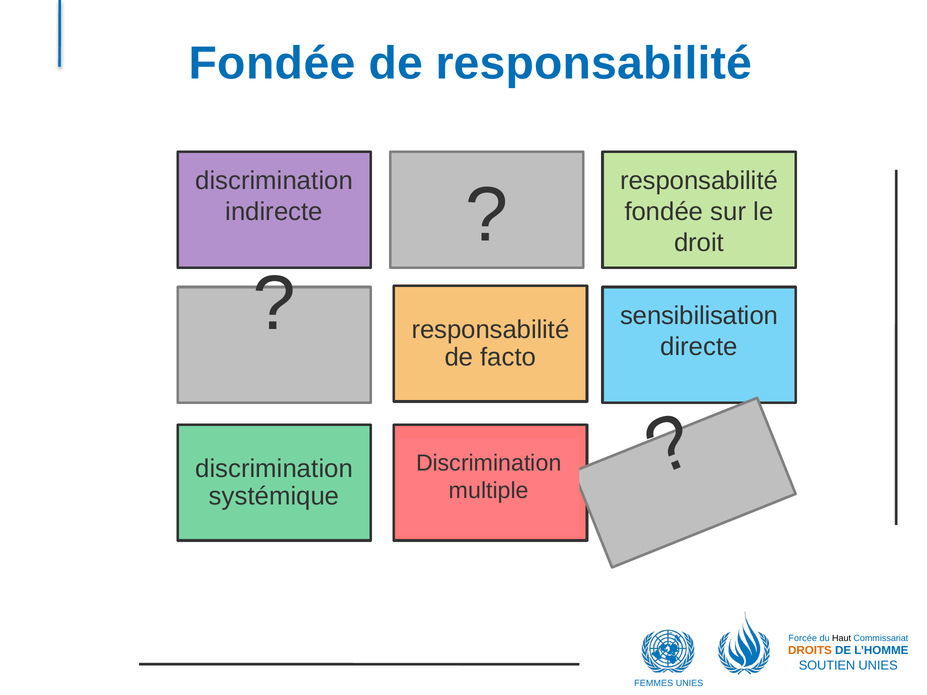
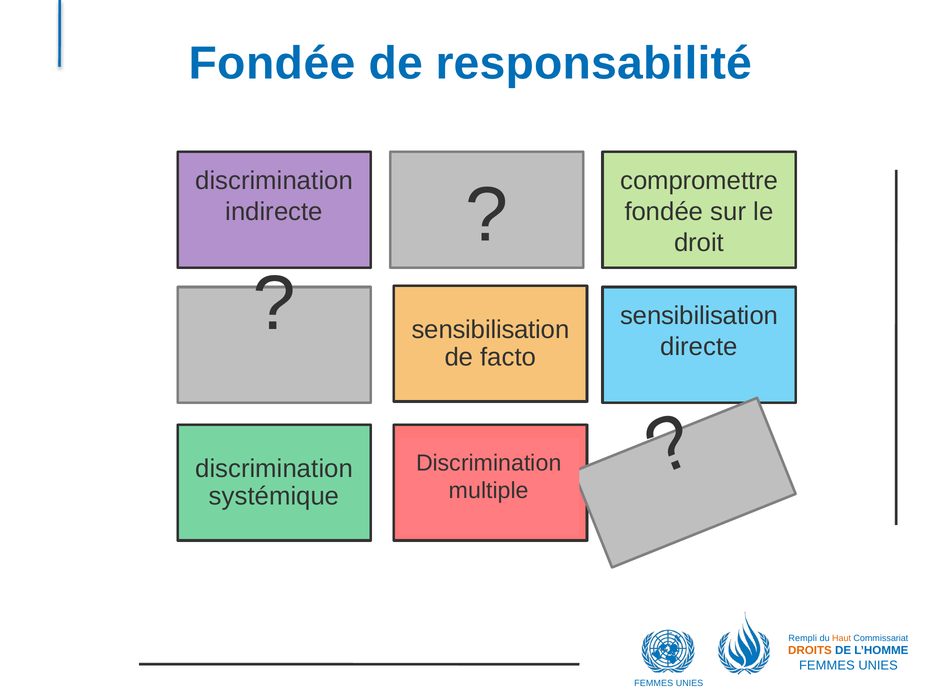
responsabilité: responsabilité -> compromettre (699, 181)
responsabilité: responsabilité -> sensibilisation (491, 330)
Forcée: Forcée -> Rempli (803, 638)
Haut colour: black -> orange (842, 638)
SOUTIEN: SOUTIEN -> FEMMES (827, 666)
